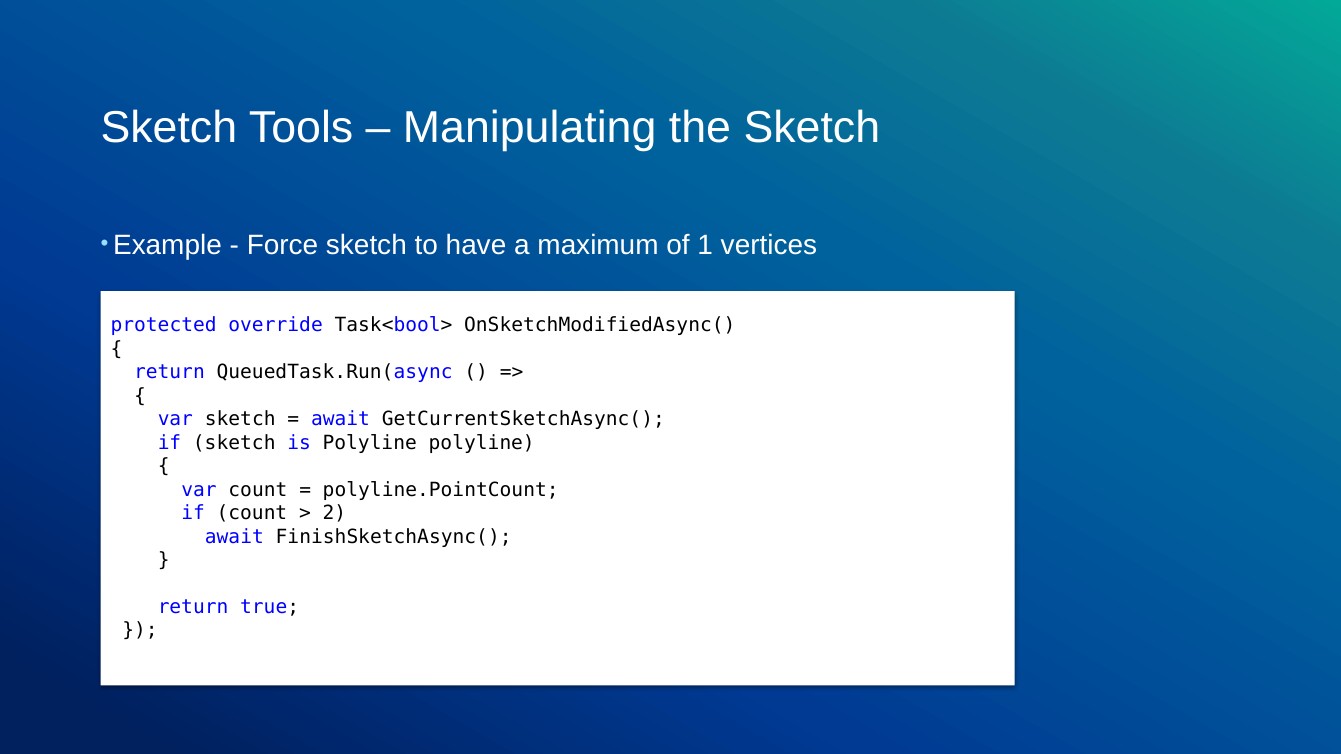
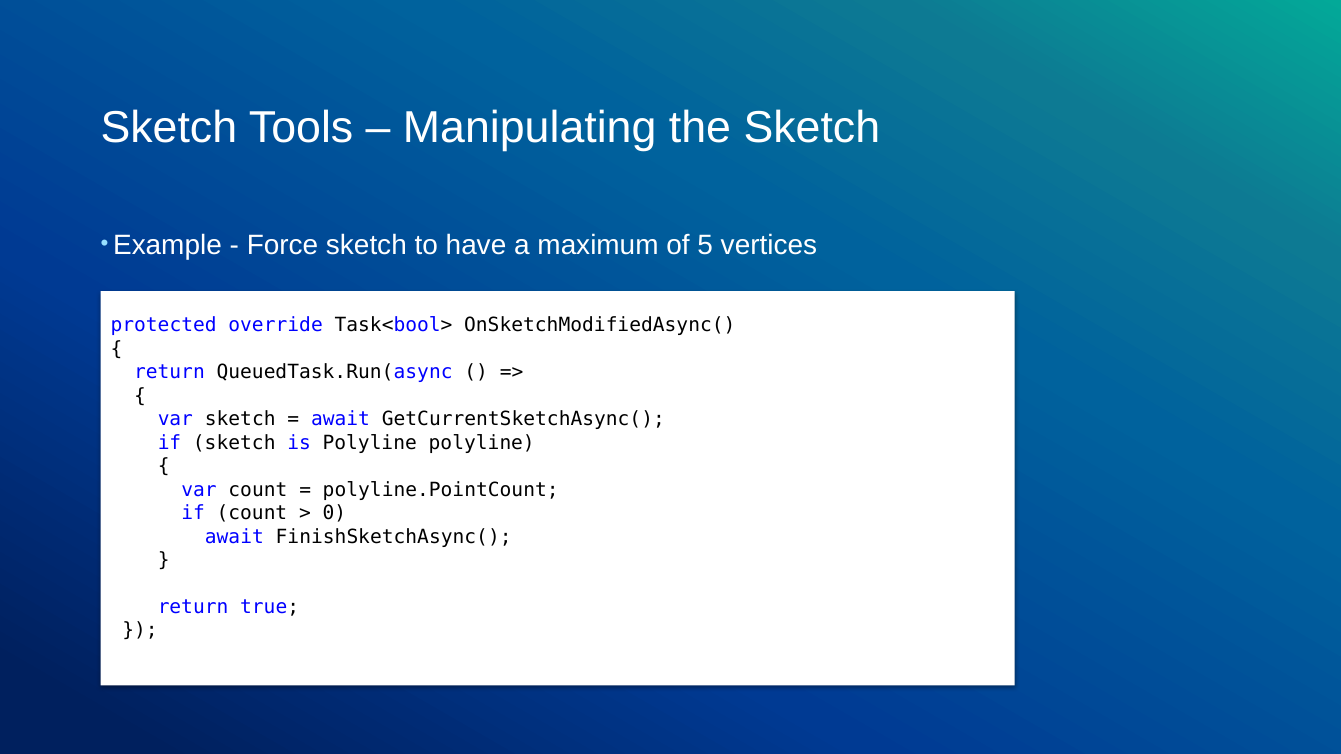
1: 1 -> 5 (705, 245)
2: 2 -> 0 (334, 513)
